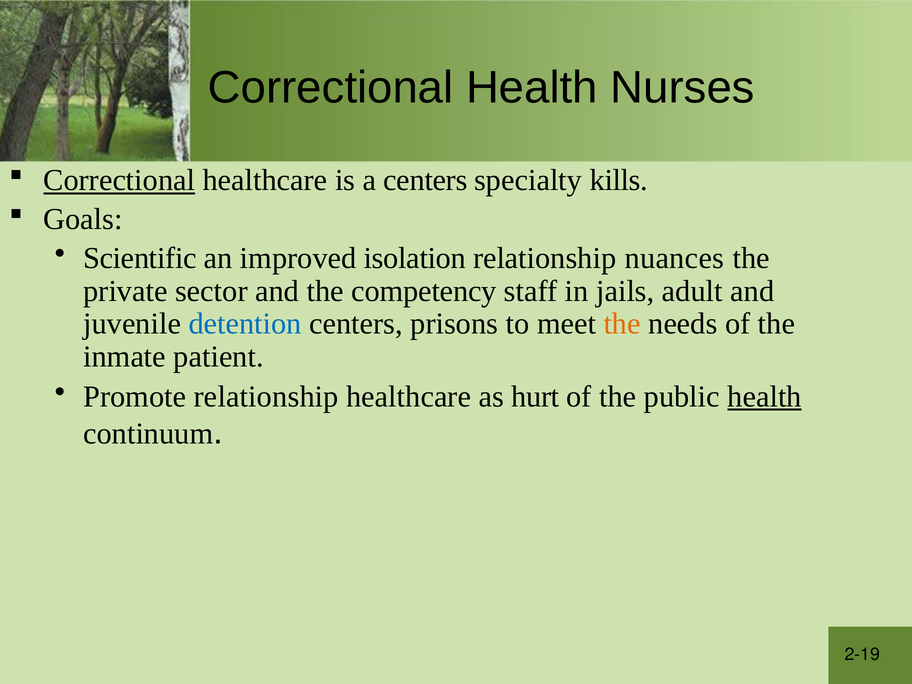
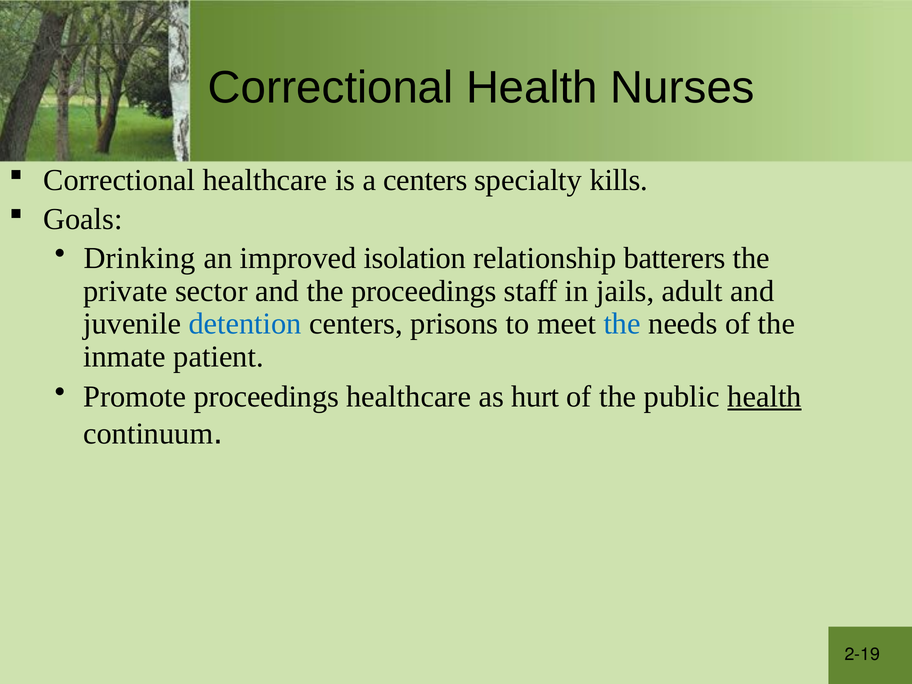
Correctional underline: present -> none (119, 180)
Scientific: Scientific -> Drinking (140, 258)
nuances: nuances -> batterers (675, 258)
the competency: competency -> proceedings (424, 291)
the colour: orange -> blue (622, 324)
Promote relationship: relationship -> proceedings (266, 397)
